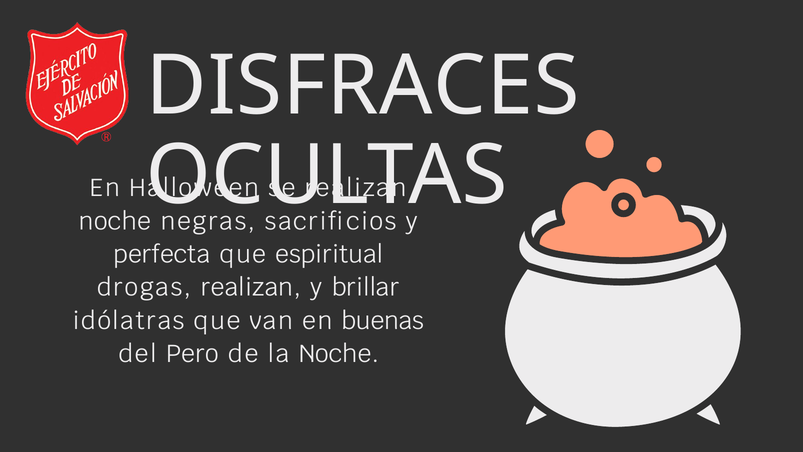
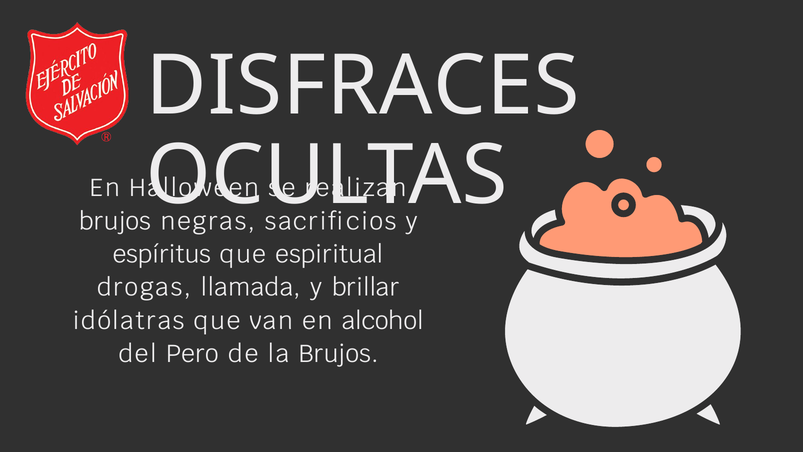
noche: noche -> brujos (115, 221)
perfecta: perfecta -> espíritus (162, 254)
drogas realizan: realizan -> llamada (251, 288)
buenas: buenas -> alcohol (383, 321)
la Noche: Noche -> Brujos (339, 354)
